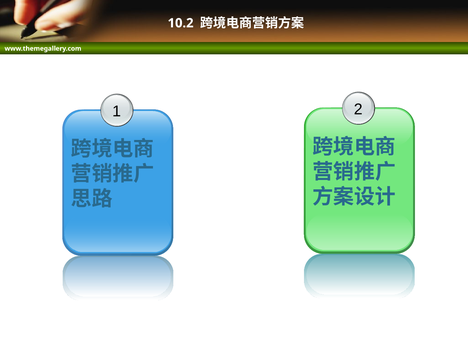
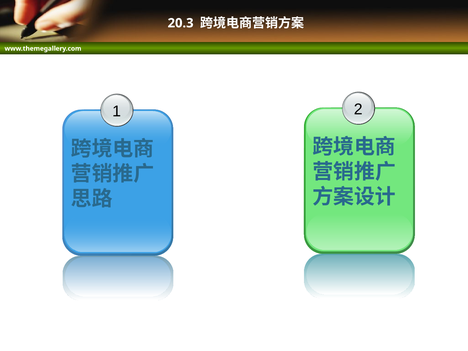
10.2: 10.2 -> 20.3 (181, 23)
